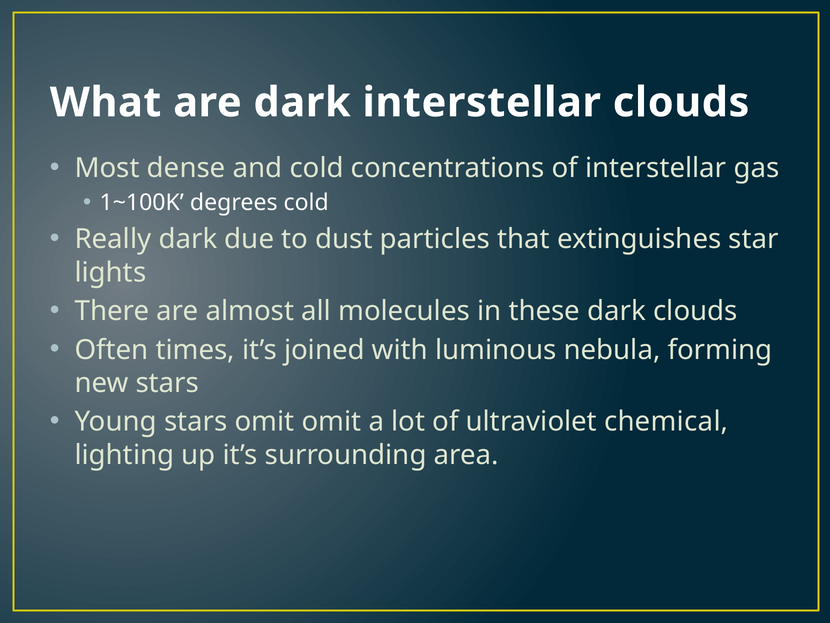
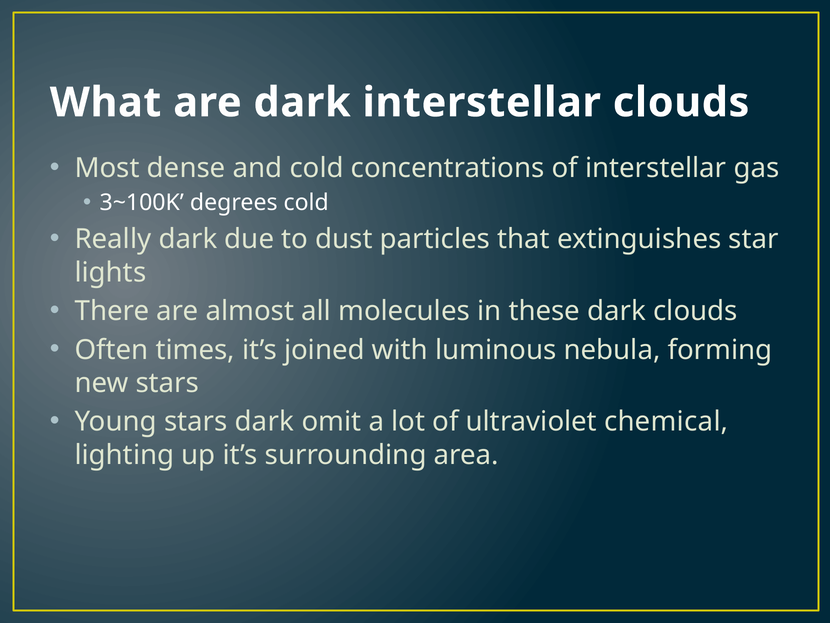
1~100K: 1~100K -> 3~100K (142, 203)
stars omit: omit -> dark (264, 422)
